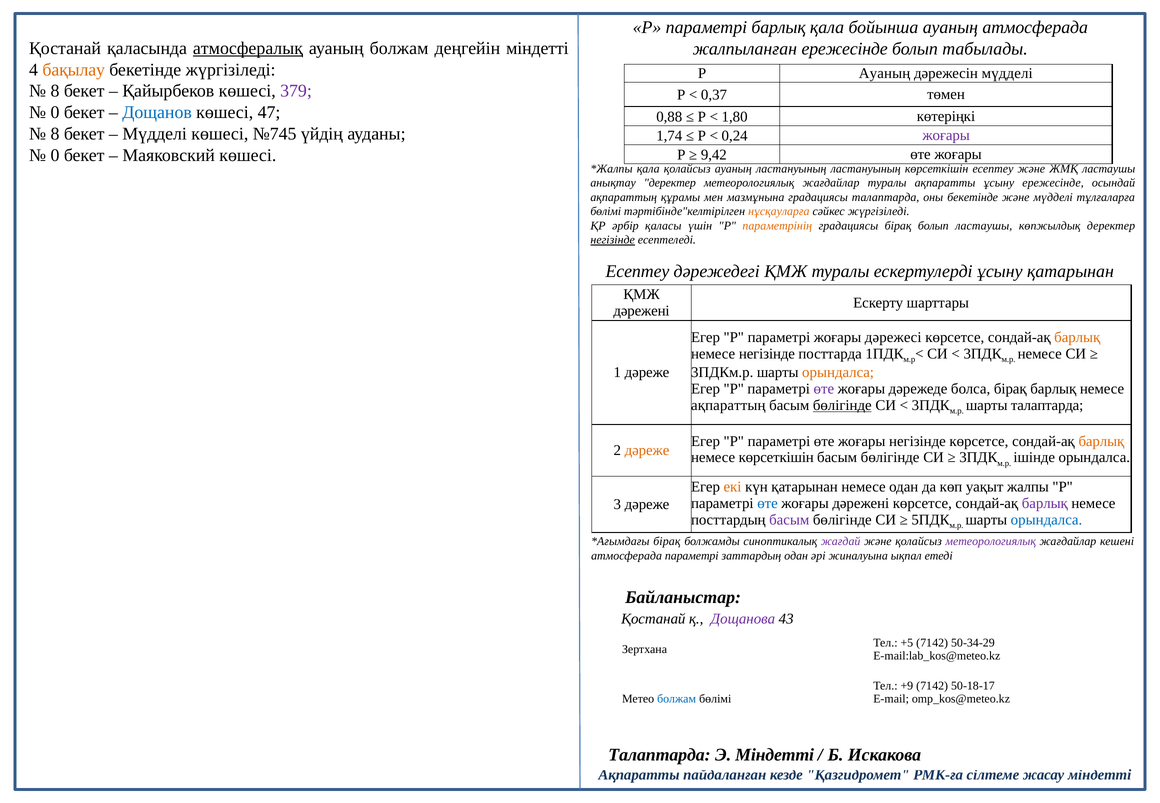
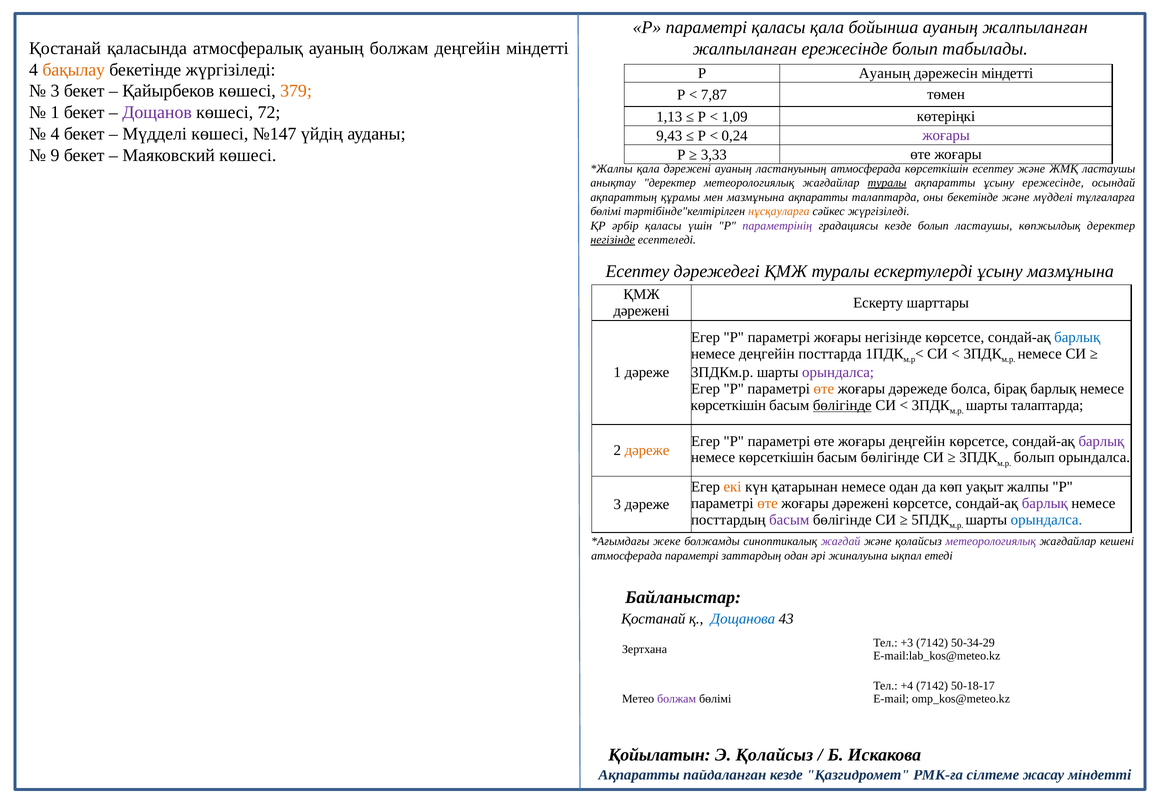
параметрі барлық: барлық -> қаласы (779, 27)
ауаның атмосферада: атмосферада -> жалпыланған (1035, 27)
атмосфералық underline: present -> none (248, 48)
дәрежесін мүдделі: мүдделі -> міндетті (1007, 73)
8: 8 -> 3 (55, 91)
379 colour: purple -> orange (296, 91)
0,37: 0,37 -> 7,87 (714, 95)
0: 0 -> 1 (55, 112)
Дощанов colour: blue -> purple (157, 112)
47: 47 -> 72 (269, 112)
0,88: 0,88 -> 1,13 (669, 117)
1,80: 1,80 -> 1,09 (735, 117)
8: 8 -> 4 (55, 134)
№745: №745 -> №147 (275, 134)
1,74: 1,74 -> 9,43 (669, 136)
0: 0 -> 9 (55, 155)
9,42: 9,42 -> 3,33 (714, 155)
қала қолайсыз: қолайсыз -> дәрежені (687, 169)
ластануының ластануының: ластануының -> атмосферада (866, 169)
туралы underline: none -> present (887, 183)
мазмұнына градациясы: градациясы -> ақпаратты (818, 197)
параметрінің colour: orange -> purple (777, 226)
градациясы бірақ: бірақ -> кезде (898, 226)
ұсыну қатарынан: қатарынан -> мазмұнына (1070, 271)
жоғары дәрежесі: дәрежесі -> негізінде (893, 337)
барлық colour: orange -> blue (1077, 337)
немесе негізінде: негізінде -> деңгейін (767, 354)
орындалса colour: orange -> purple (838, 373)
өте colour: purple -> orange (824, 389)
ақпараттың: ақпараттың -> көрсеткішін (728, 405)
жоғары негізінде: негізінде -> деңгейін (917, 441)
барлық colour: orange -> purple (1101, 441)
ішінде: ішінде -> болып (1034, 458)
өте colour: blue -> orange (768, 503)
бірақ: бірақ -> жеке (667, 541)
Дощанова colour: purple -> blue (743, 619)
+5: +5 -> +3 (907, 643)
+9: +9 -> +4 (907, 686)
болжам colour: blue -> purple (677, 699)
Талаптарда: Талаптарда -> Қойылатын (659, 755)
Э Міндетті: Міндетті -> Қолайсыз (774, 755)
